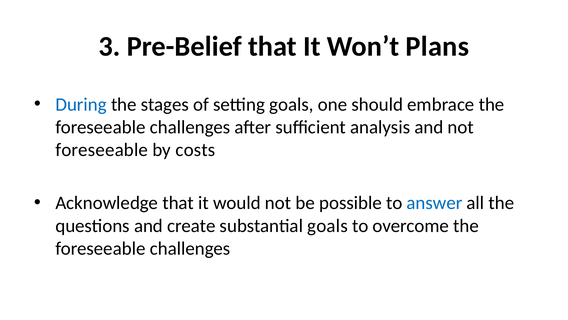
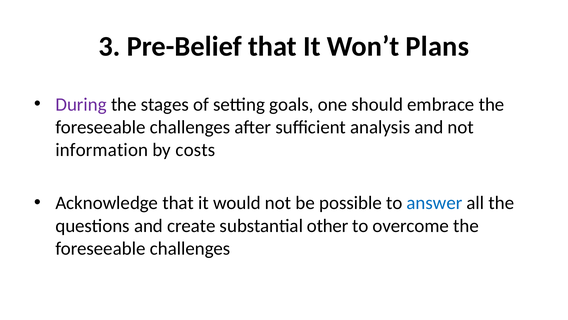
During colour: blue -> purple (81, 104)
foreseeable: foreseeable -> information (102, 150)
substantial goals: goals -> other (328, 225)
